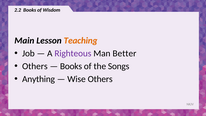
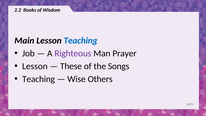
Teaching colour: orange -> blue (81, 41)
Better: Better -> Prayer (125, 53)
Others: Others -> Lesson (35, 66)
Books: Books -> These (71, 66)
Anything: Anything -> Teaching (39, 79)
